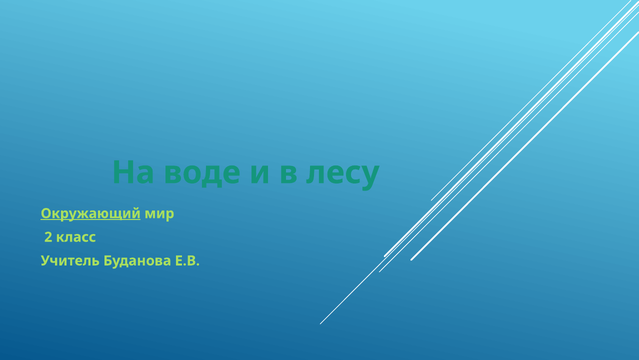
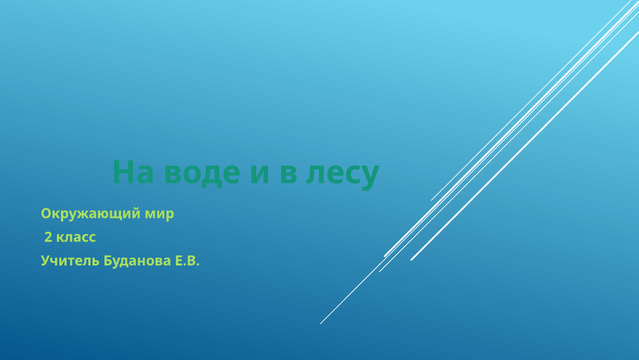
Окружающий underline: present -> none (91, 213)
